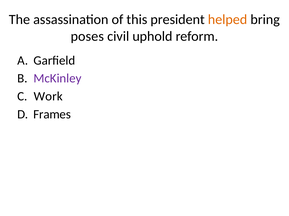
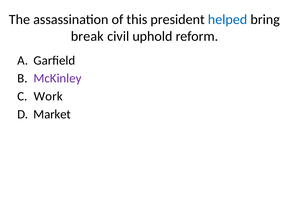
helped colour: orange -> blue (228, 20)
poses: poses -> break (87, 36)
Frames: Frames -> Market (52, 115)
